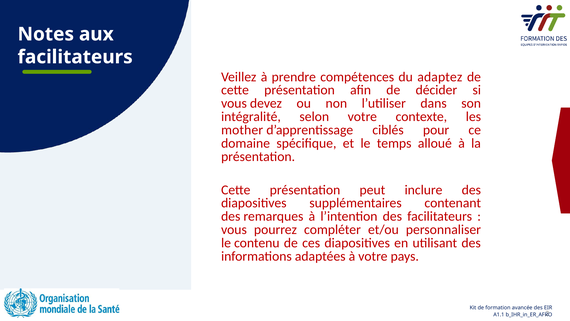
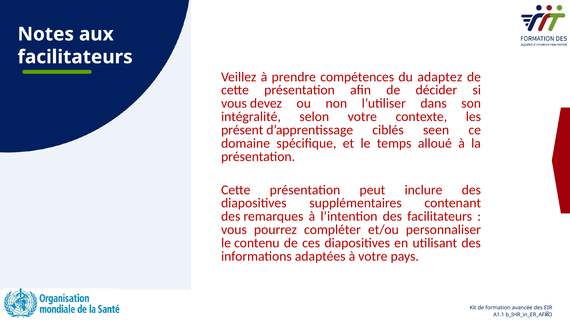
mother: mother -> présent (242, 130)
pour: pour -> seen (436, 130)
